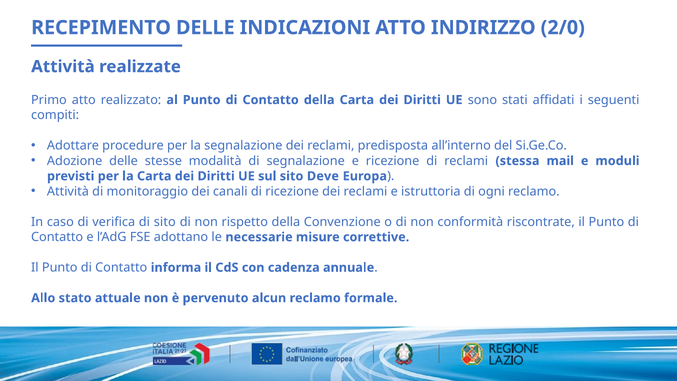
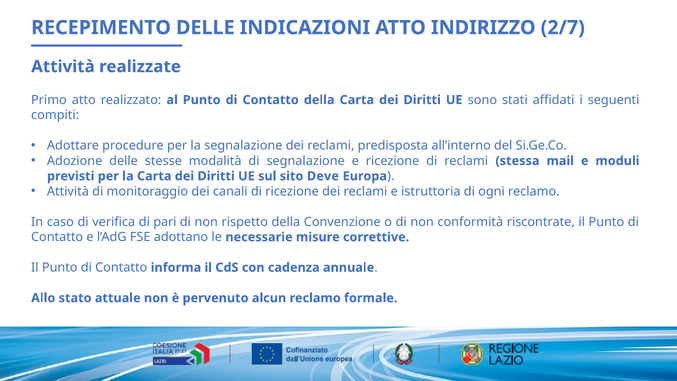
2/0: 2/0 -> 2/7 (563, 28)
di sito: sito -> pari (165, 222)
